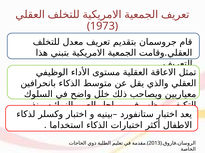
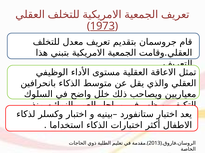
1973 underline: none -> present (102, 26)
